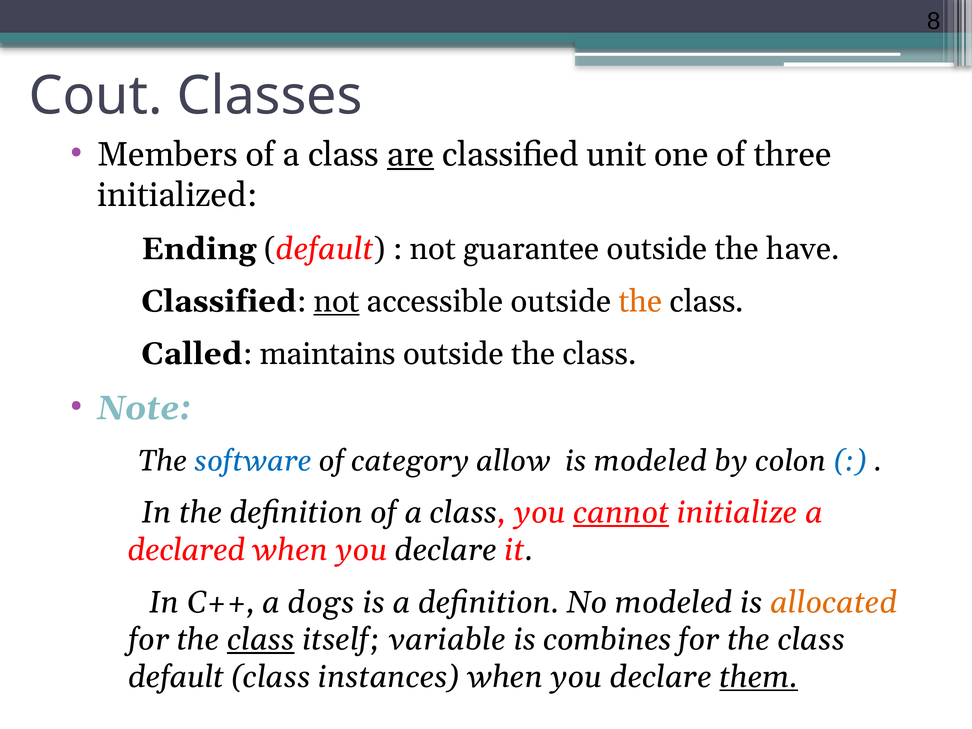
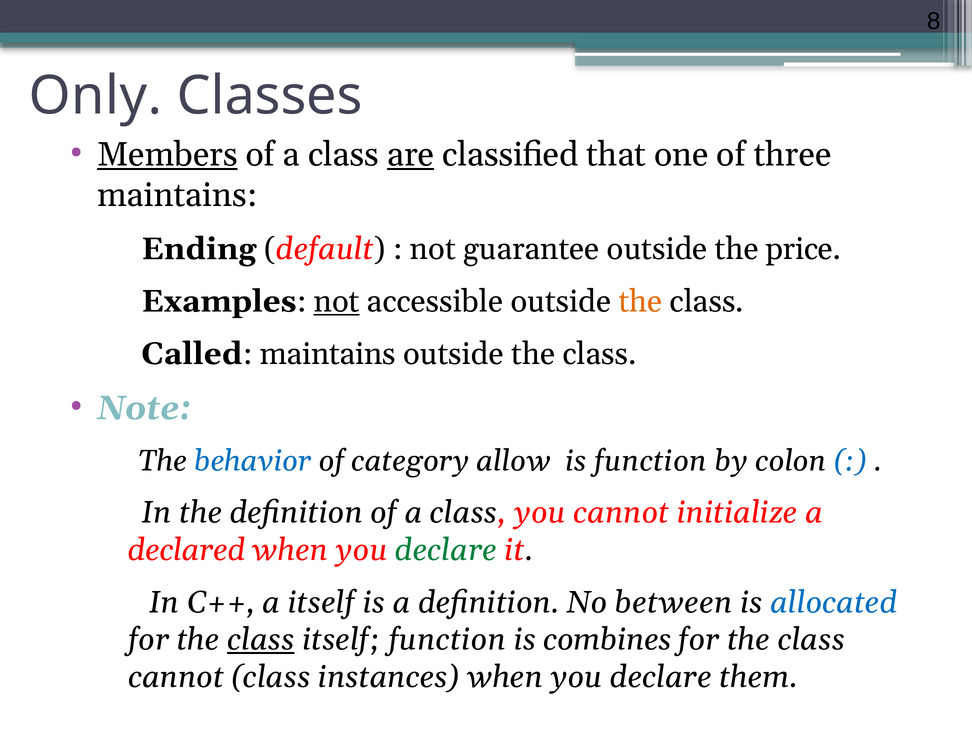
Cout: Cout -> Only (95, 96)
Members underline: none -> present (167, 155)
unit: unit -> that (616, 155)
initialized: initialized -> maintains (177, 195)
have: have -> price (803, 249)
Classified: Classified -> Examples (219, 301)
software: software -> behavior (253, 461)
is modeled: modeled -> function (651, 461)
cannot underline: present -> none (621, 513)
declare colour: black -> green (446, 550)
a dogs: dogs -> itself (321, 602)
No modeled: modeled -> between (674, 602)
allocated colour: orange -> blue (834, 602)
itself variable: variable -> function (447, 640)
default: default -> cannot (176, 677)
them underline: present -> none (759, 677)
